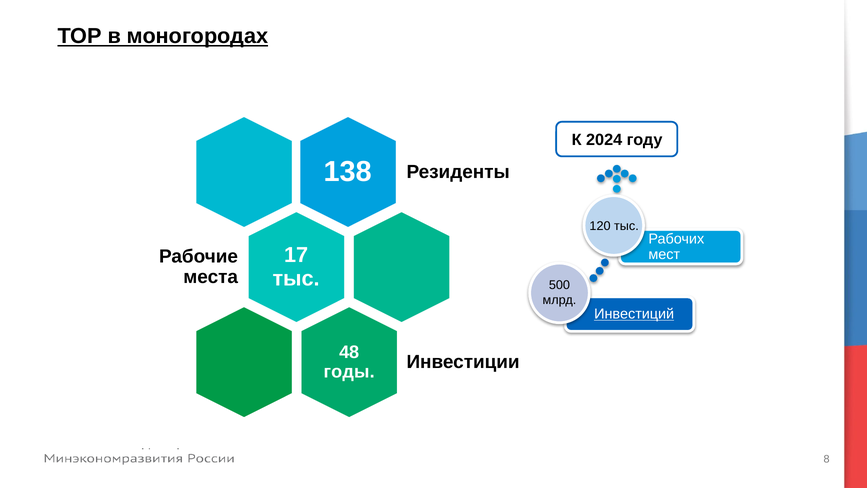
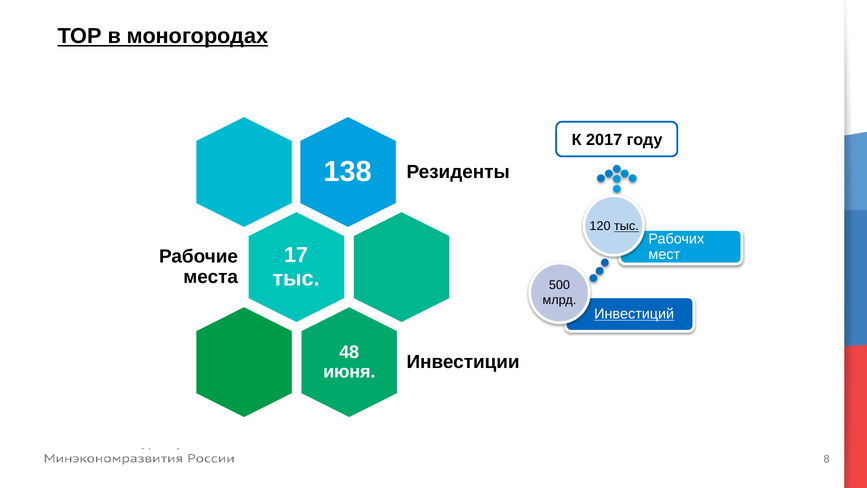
2024: 2024 -> 2017 (604, 140)
тыс underline: none -> present (626, 226)
годы: годы -> июня (349, 372)
